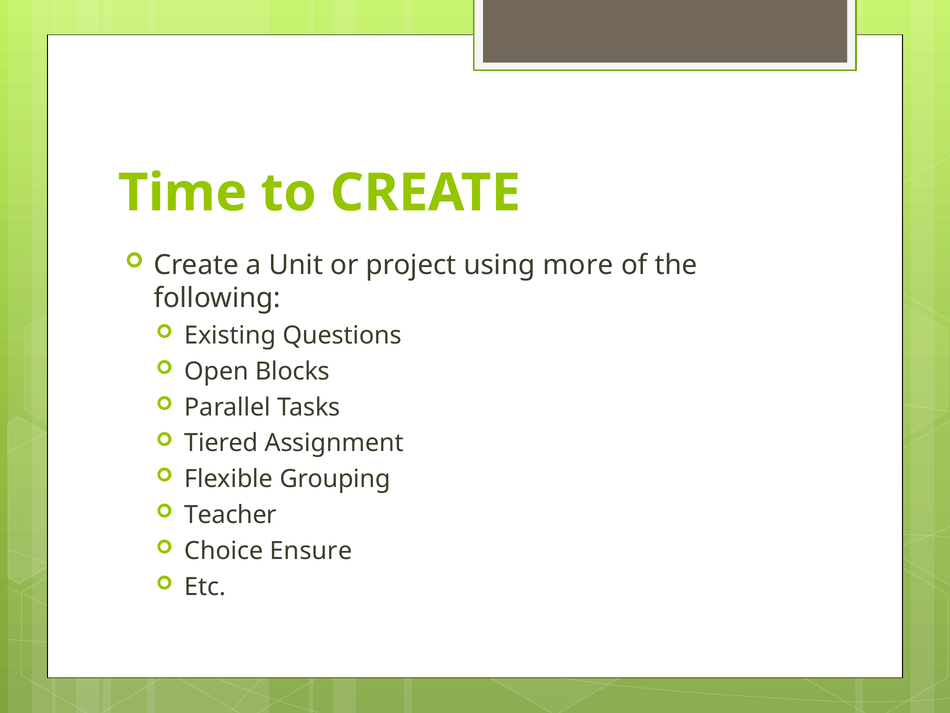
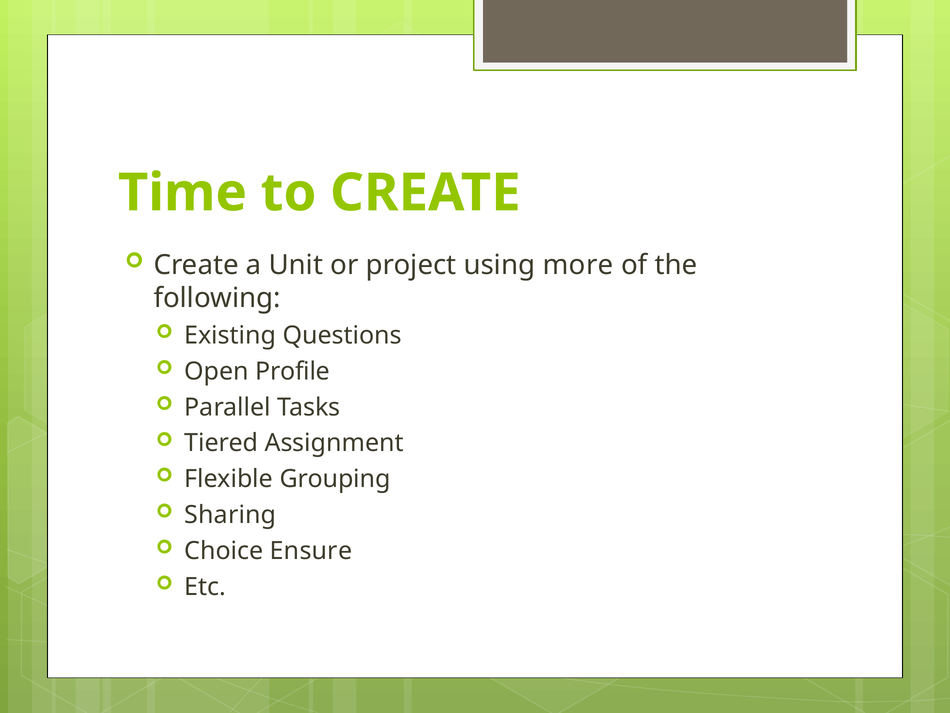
Blocks: Blocks -> Profile (293, 371)
Teacher: Teacher -> Sharing (230, 515)
